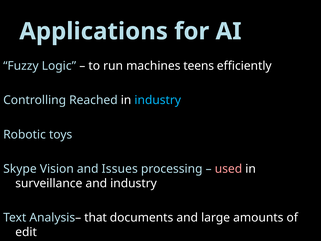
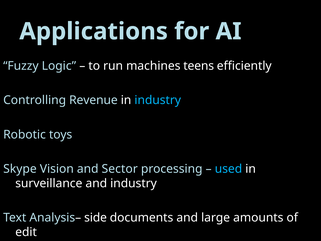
Reached: Reached -> Revenue (93, 100)
Issues: Issues -> Sector (120, 169)
used colour: pink -> light blue (228, 169)
that: that -> side (96, 217)
